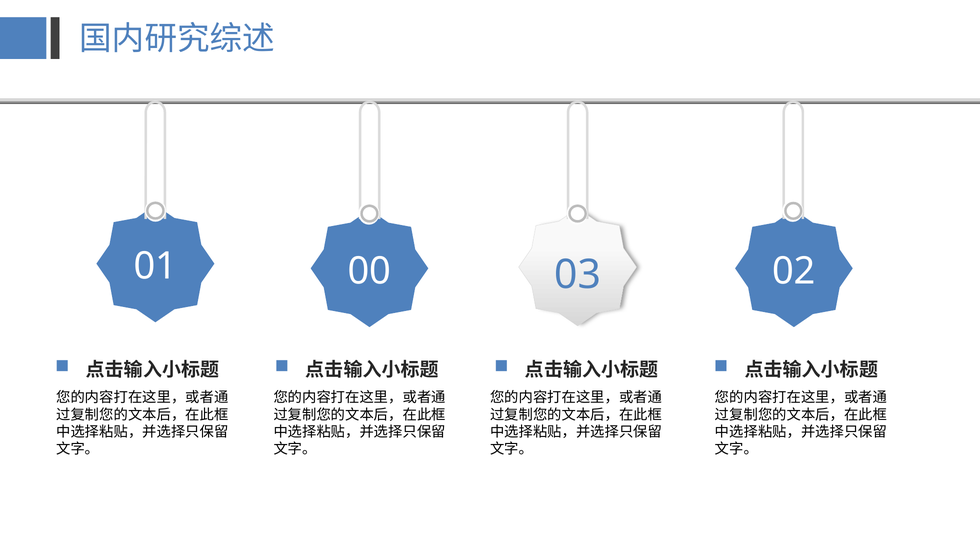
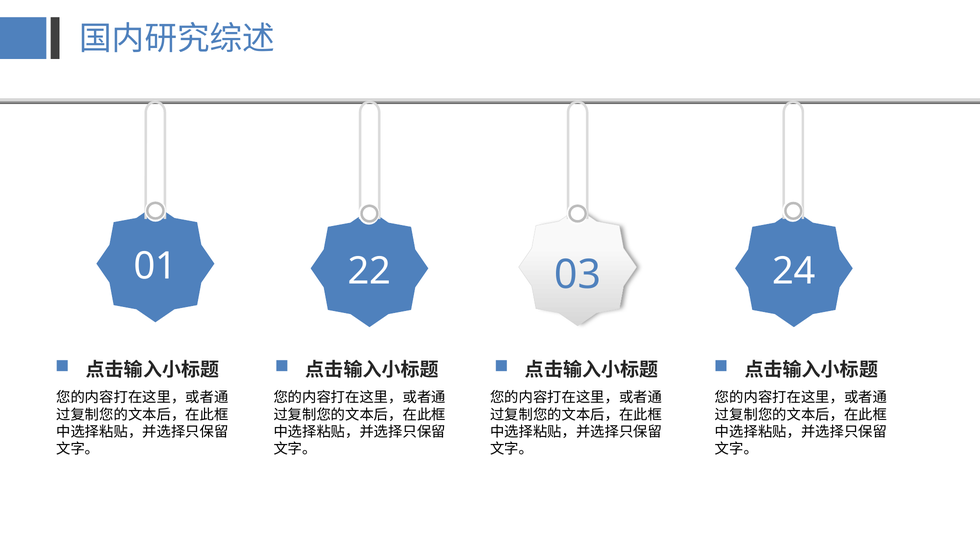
00: 00 -> 22 (369, 271)
02: 02 -> 24 (794, 271)
